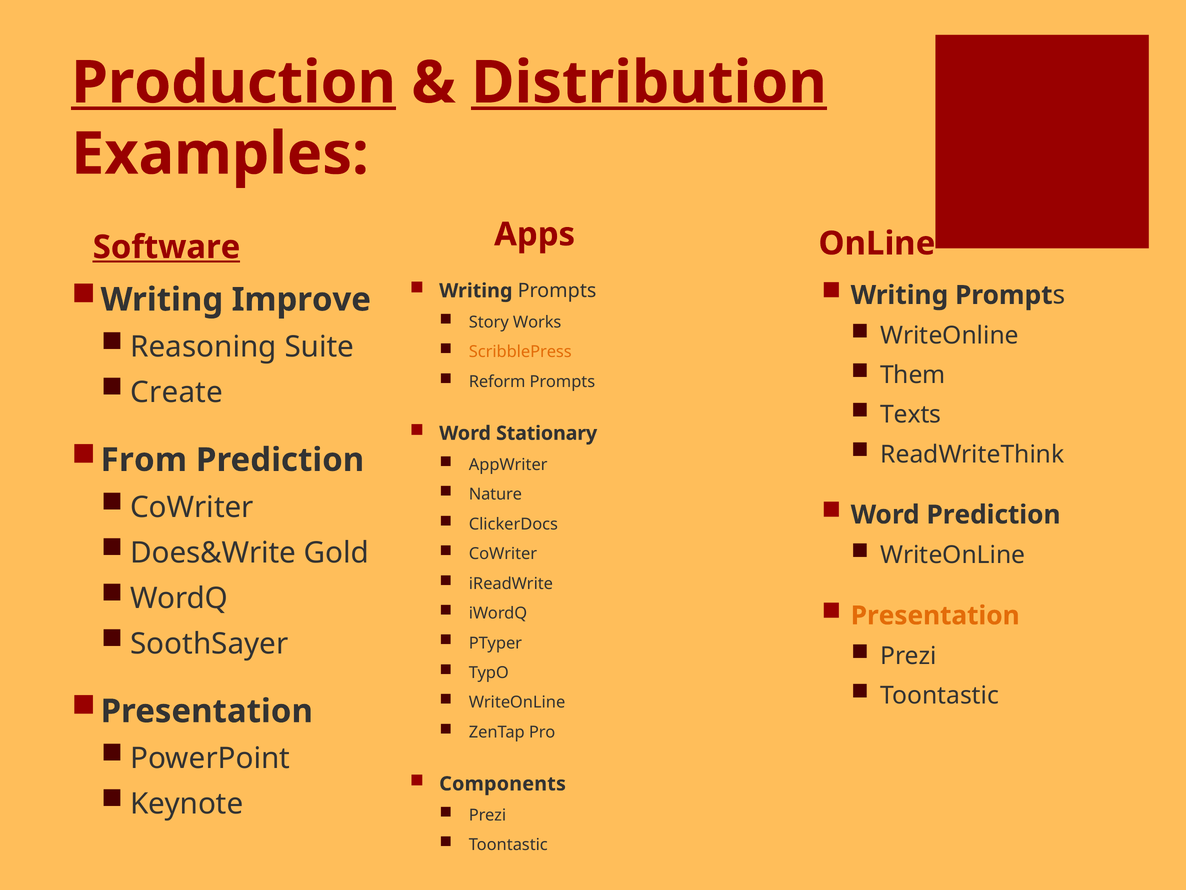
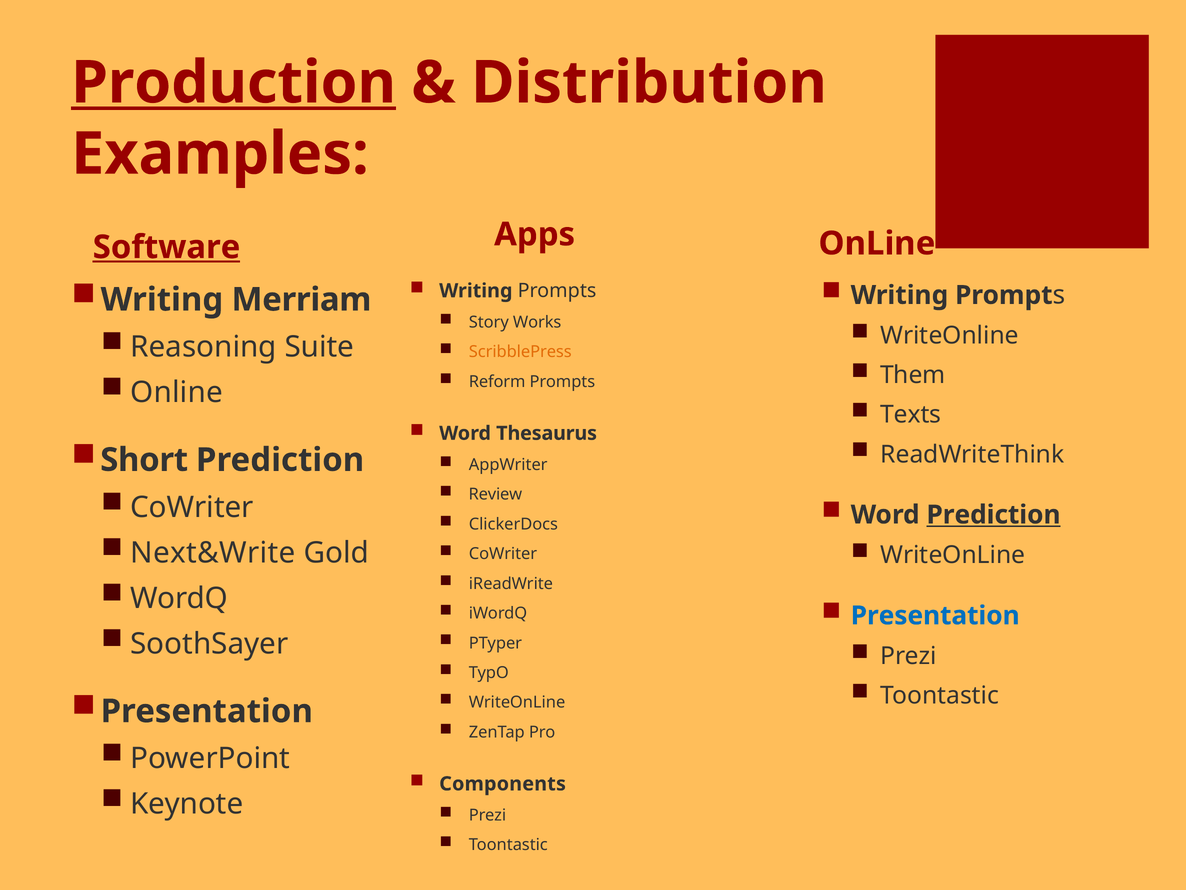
Distribution underline: present -> none (649, 83)
Improve: Improve -> Merriam (301, 300)
Create: Create -> Online (177, 392)
Stationary: Stationary -> Thesaurus (547, 433)
From: From -> Short (144, 460)
Nature: Nature -> Review (495, 494)
Prediction underline: none -> present (994, 515)
Does&Write: Does&Write -> Next&Write (213, 552)
Presentation colour: orange -> blue (935, 615)
